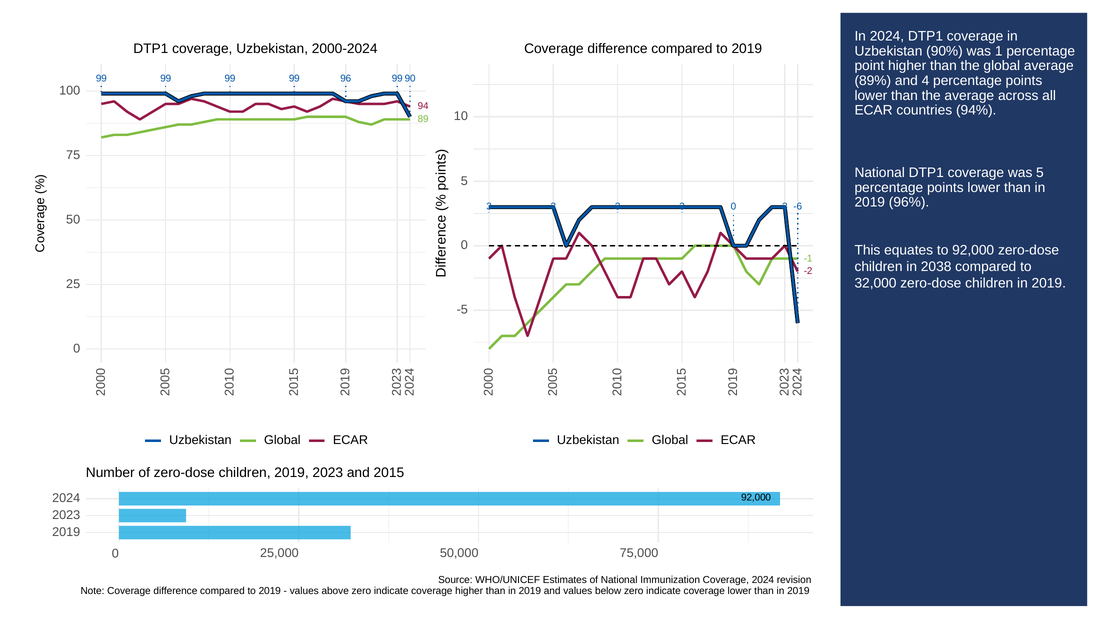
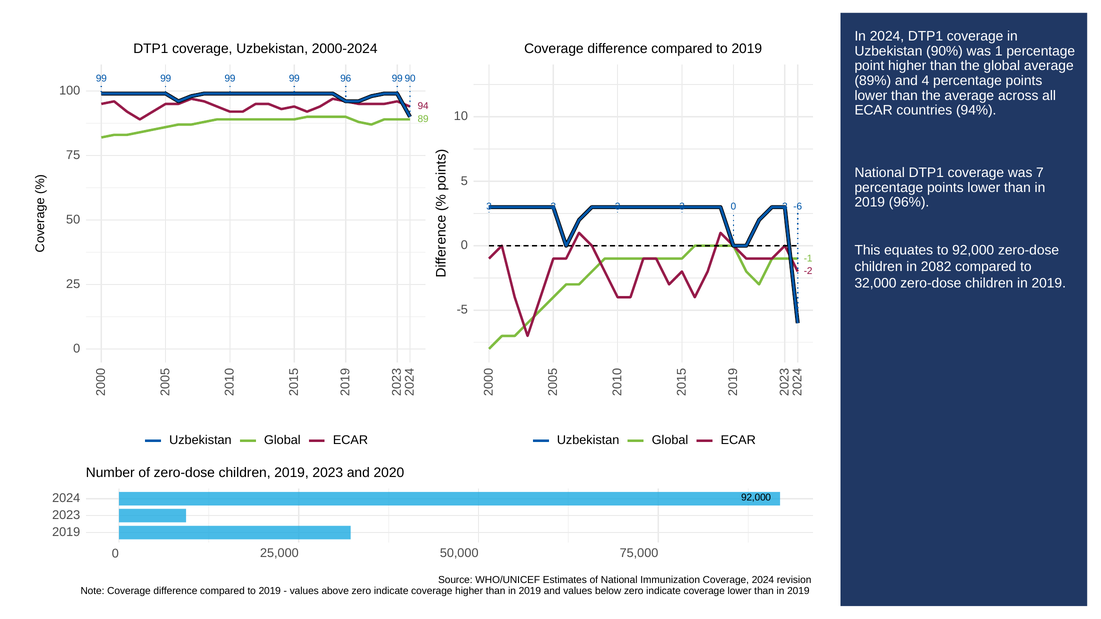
was 5: 5 -> 7 (1040, 173)
2038: 2038 -> 2082 (936, 267)
2015: 2015 -> 2020 (389, 473)
